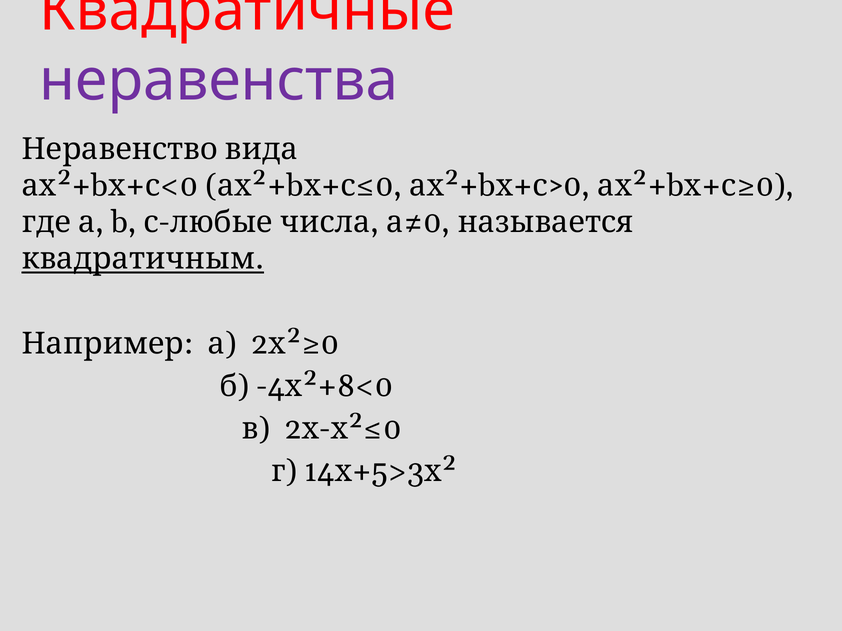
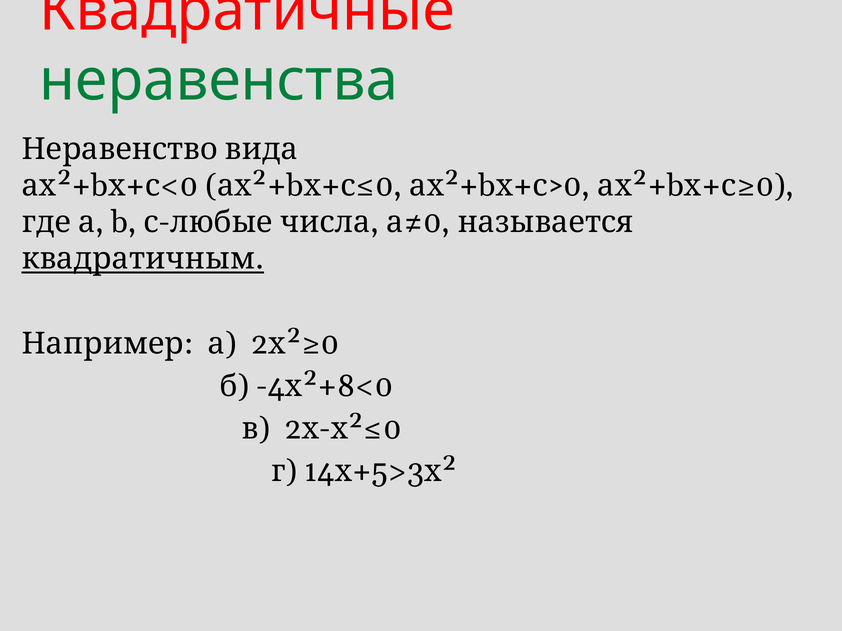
неравенства colour: purple -> green (219, 81)
